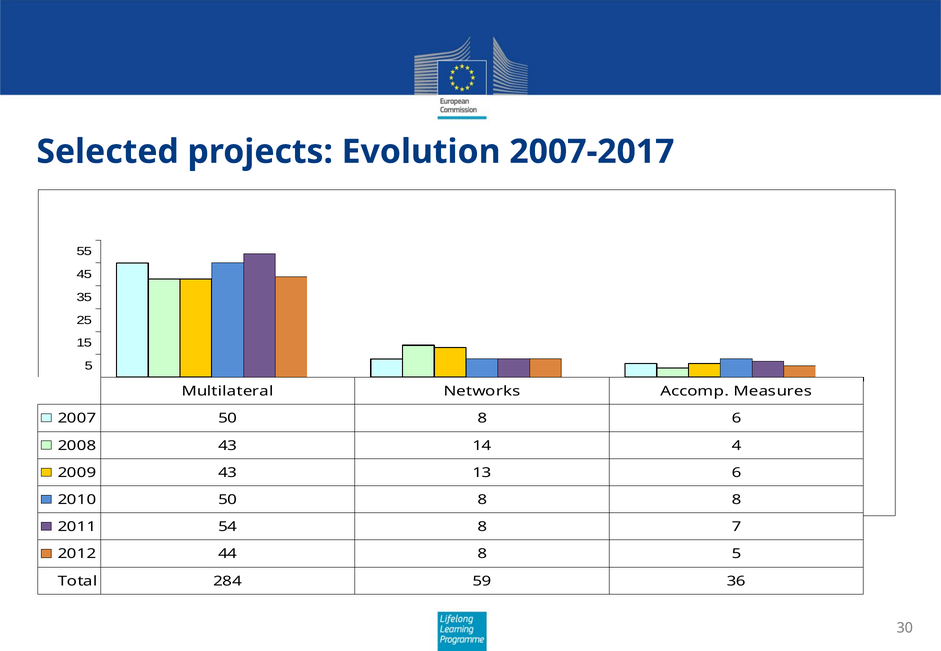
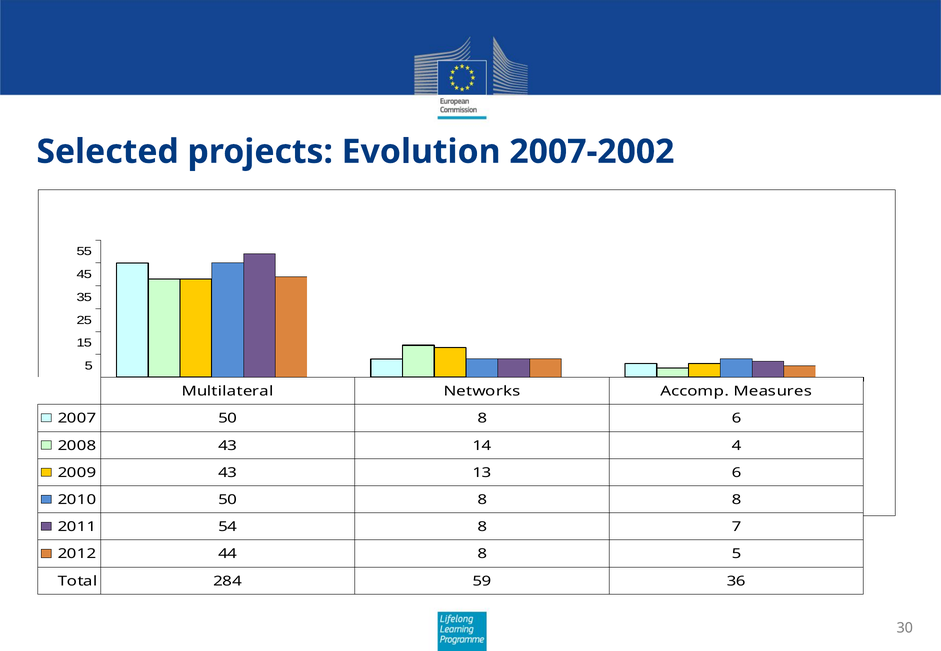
2007-2017: 2007-2017 -> 2007-2002 (592, 152)
